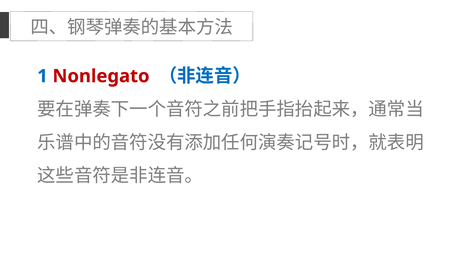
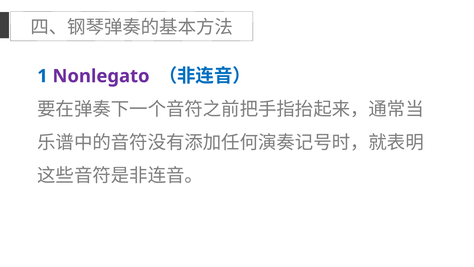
Nonlegato colour: red -> purple (101, 76)
